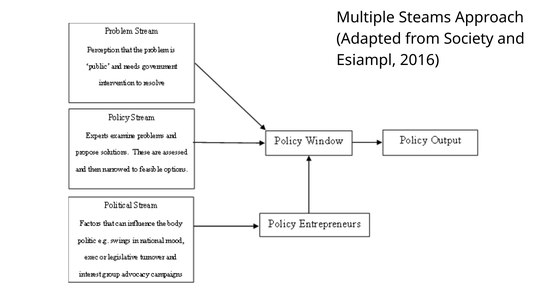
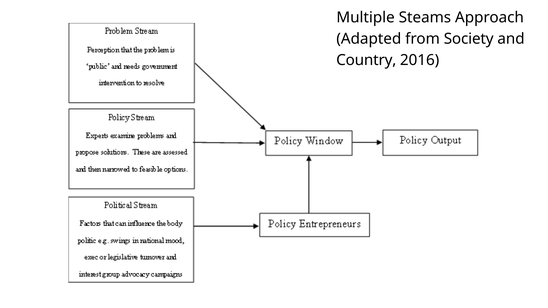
Esiampl: Esiampl -> Country (366, 60)
